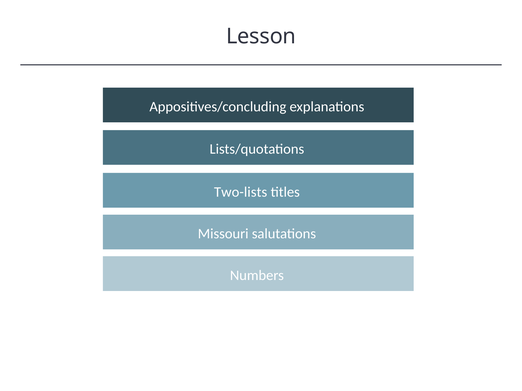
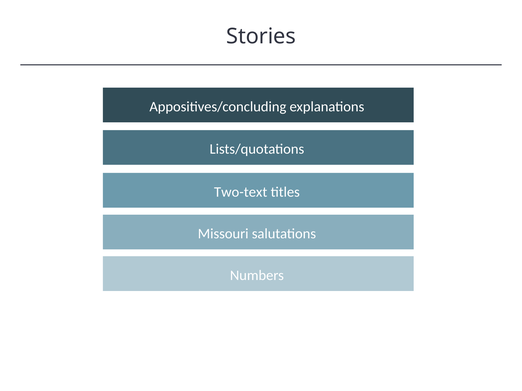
Lesson: Lesson -> Stories (261, 36)
Two-lists: Two-lists -> Two-text (241, 192)
